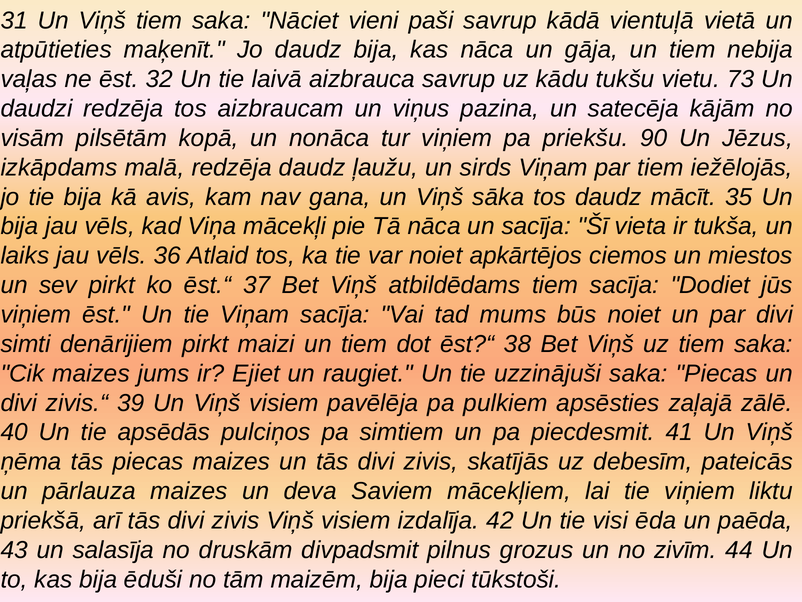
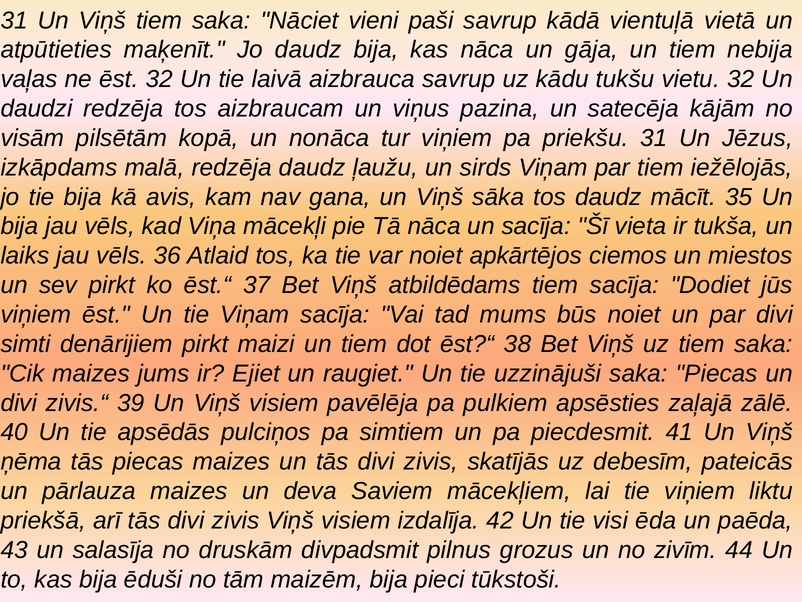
vietu 73: 73 -> 32 (741, 79)
priekšu 90: 90 -> 31 (654, 138)
